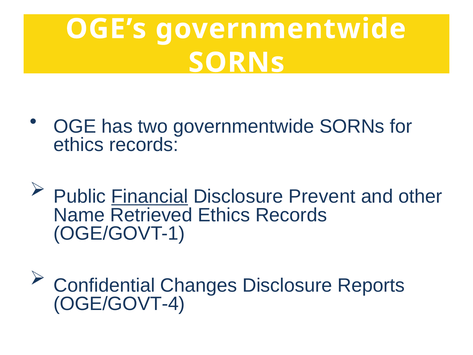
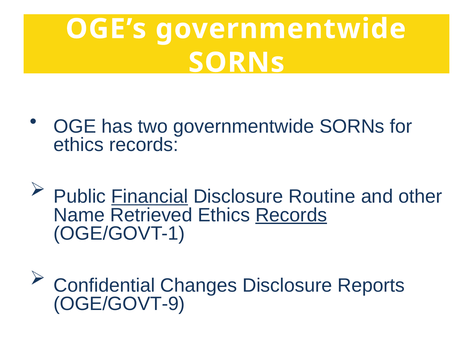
Prevent: Prevent -> Routine (322, 196)
Records underline: none -> present (291, 215)
OGE/GOVT-4: OGE/GOVT-4 -> OGE/GOVT-9 (119, 304)
